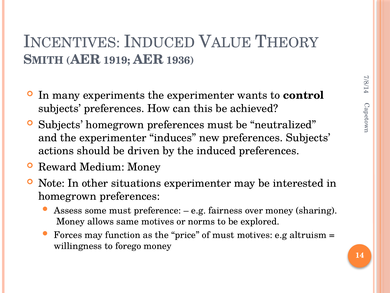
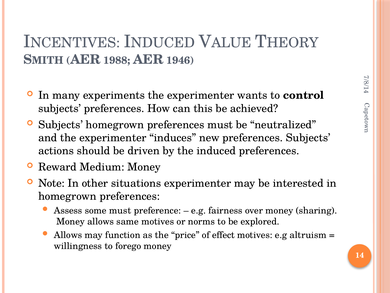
1919: 1919 -> 1988 (117, 60)
1936: 1936 -> 1946 (180, 60)
Forces: Forces -> Allows (68, 235)
of must: must -> effect (223, 235)
